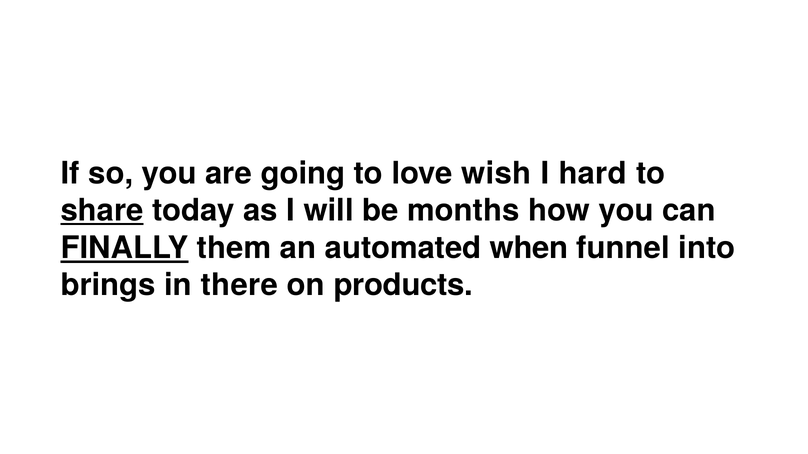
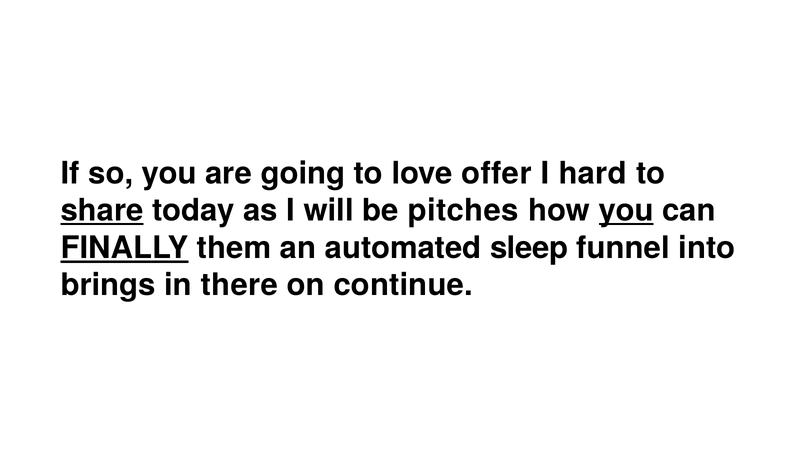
wish: wish -> offer (496, 173)
months: months -> pitches (463, 211)
you underline: none -> present (626, 211)
when: when -> sleep (529, 248)
products: products -> continue (403, 285)
